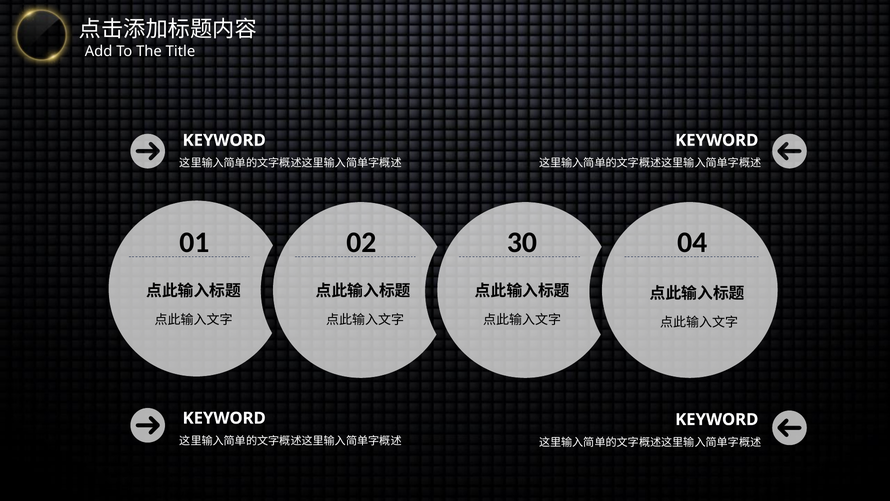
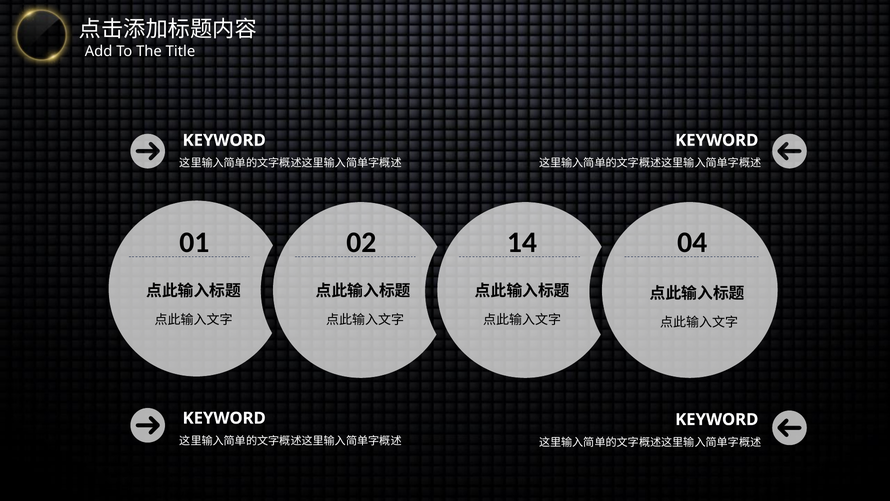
30: 30 -> 14 (522, 242)
